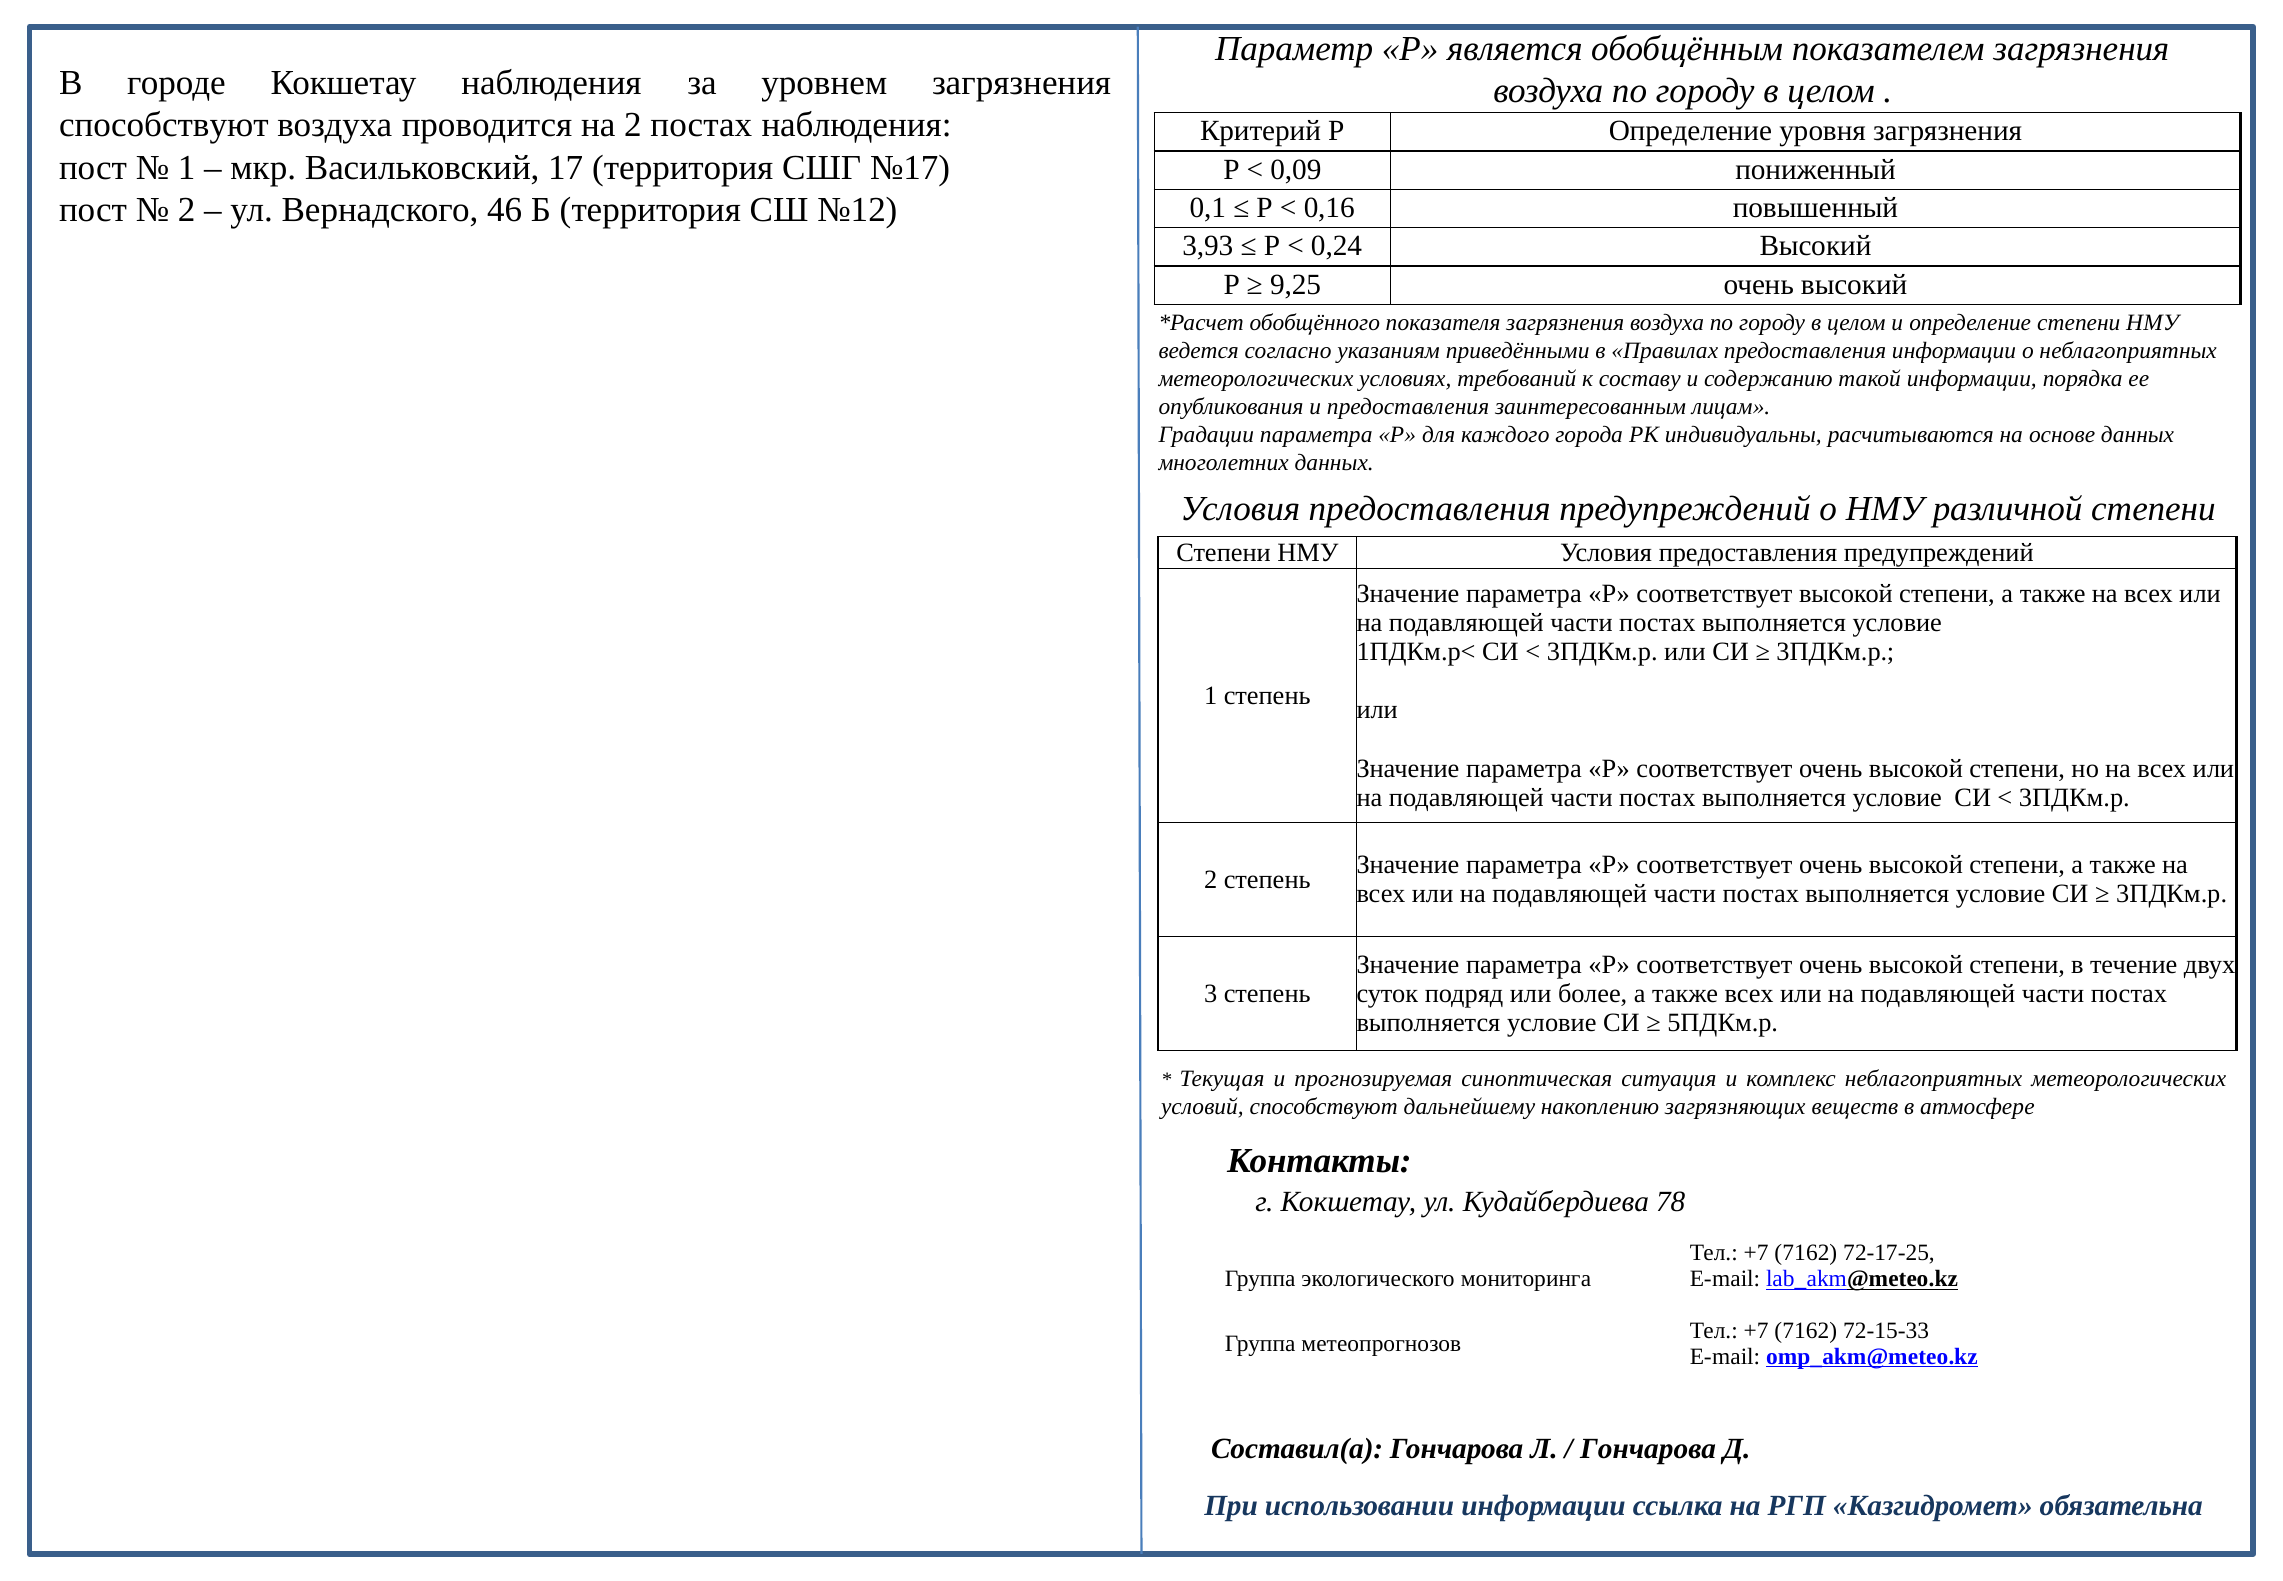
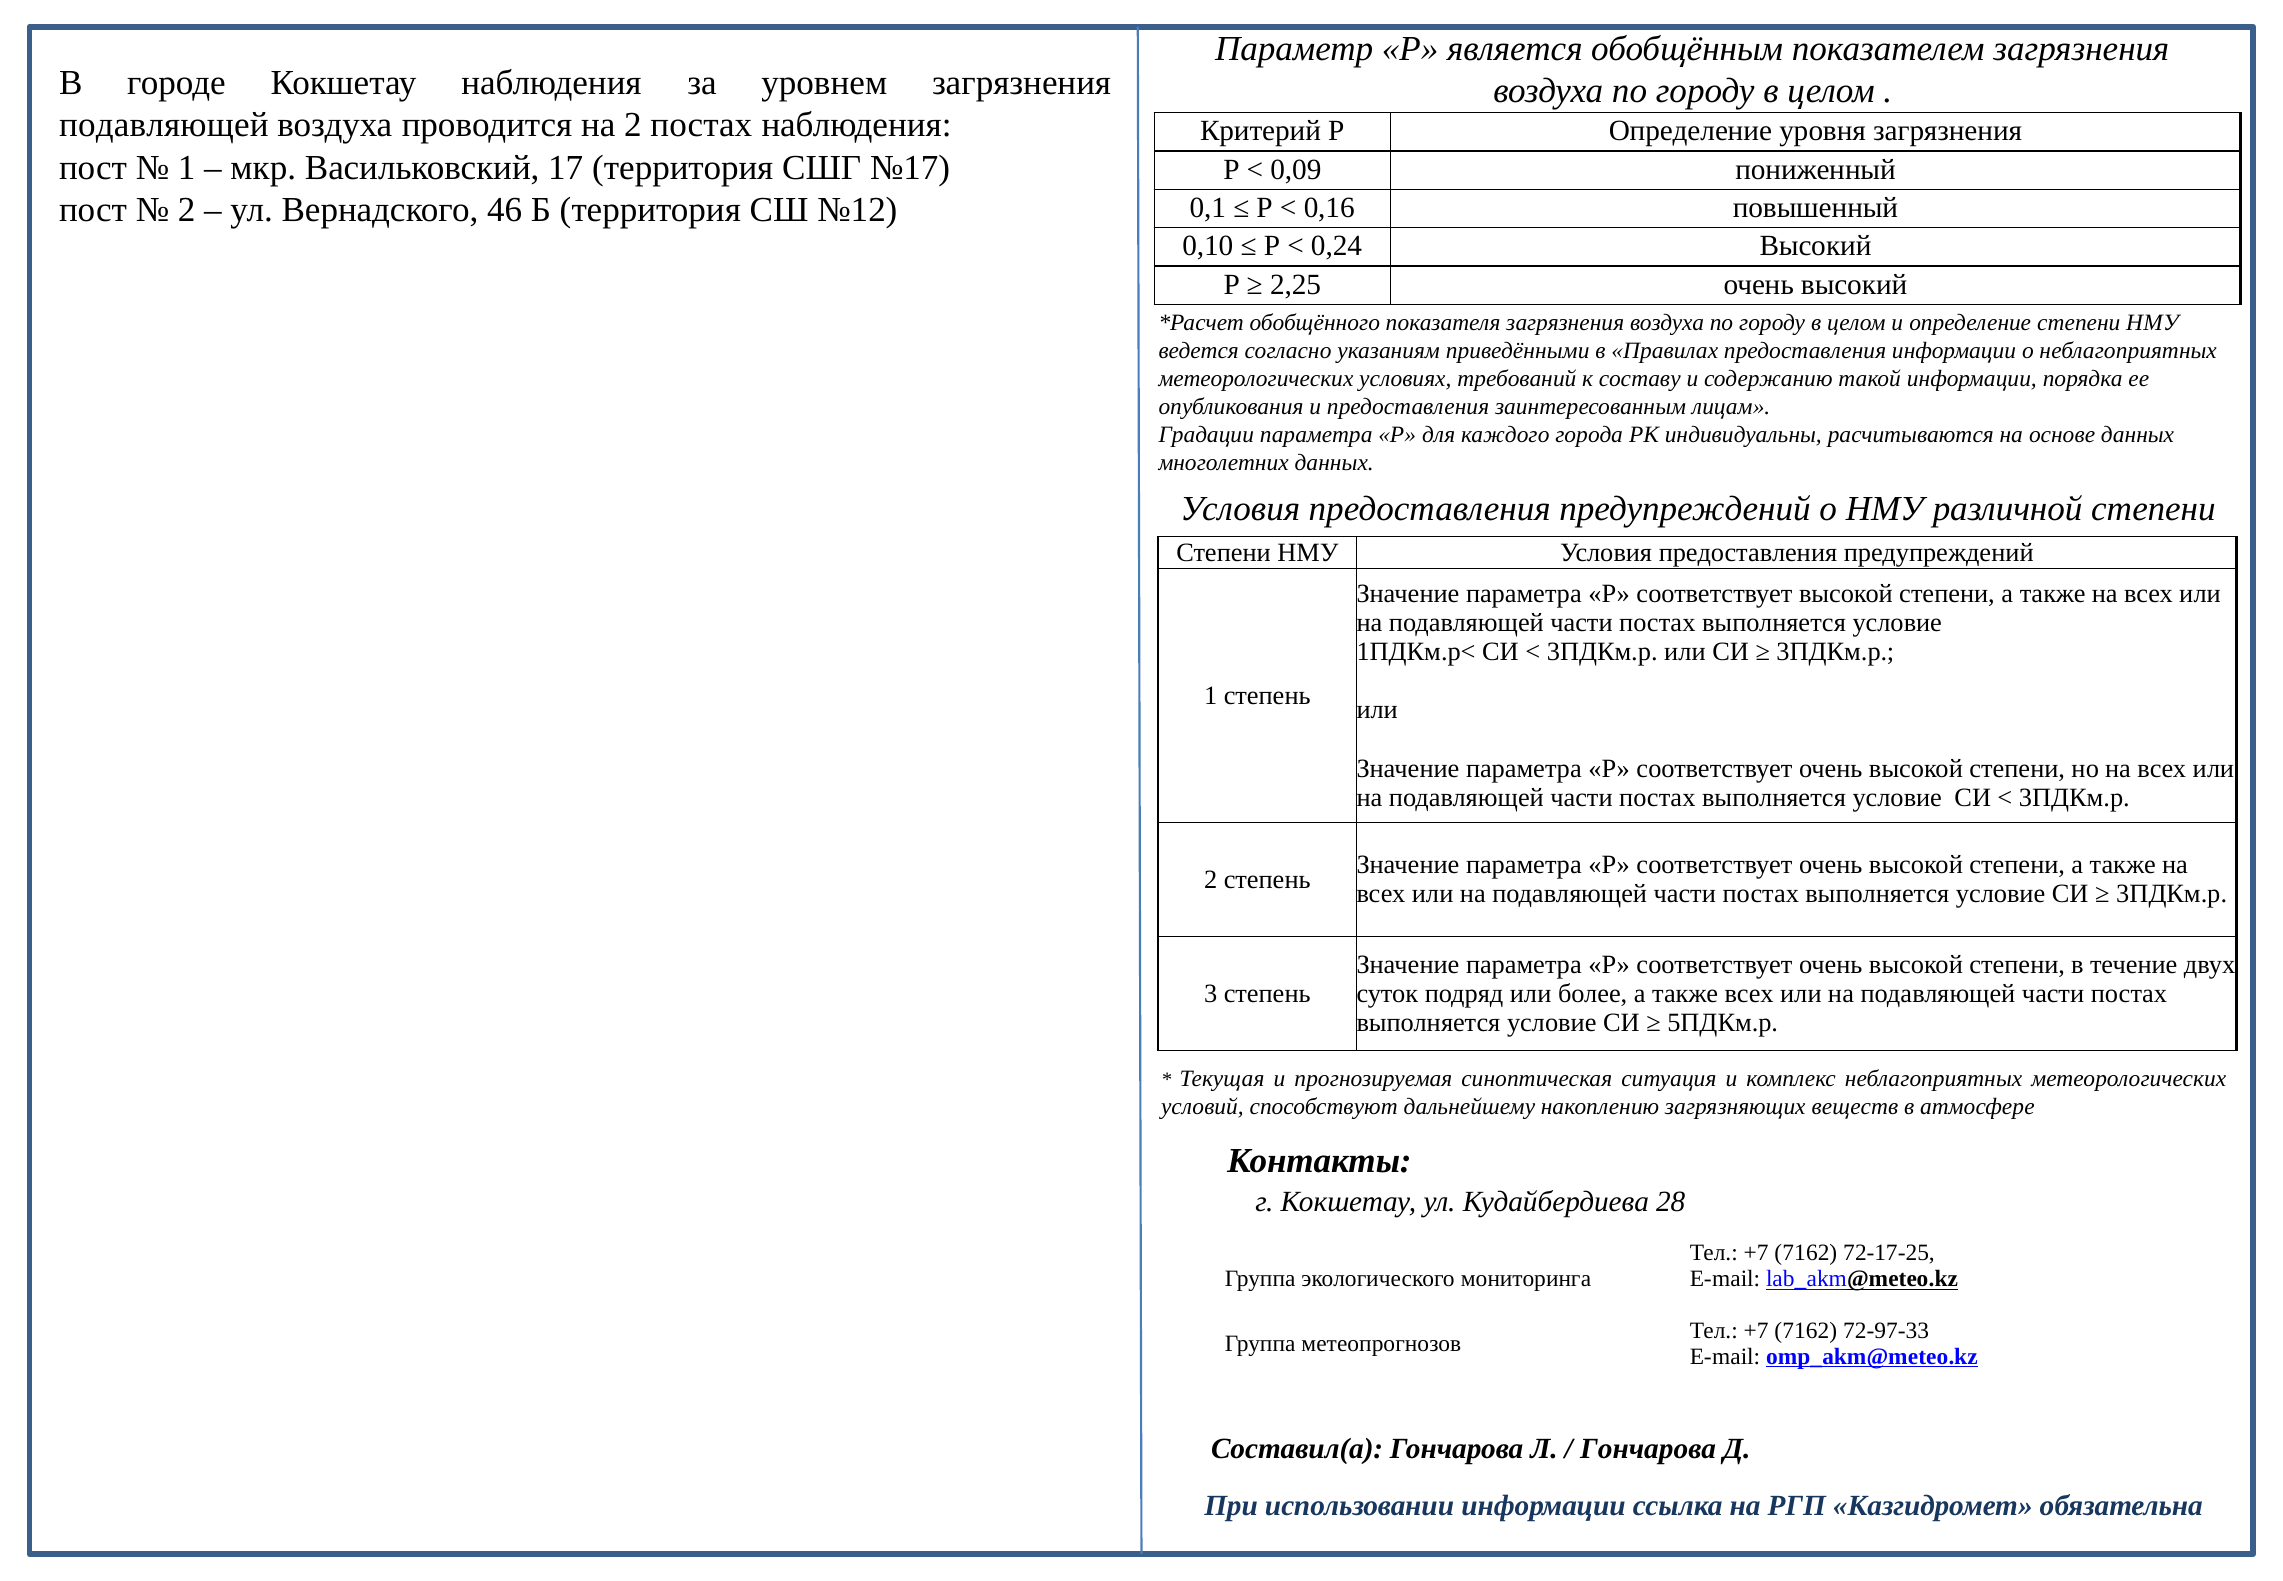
способствуют: способствуют -> подавляющей (164, 125)
3,93: 3,93 -> 0,10 (1208, 246)
9,25: 9,25 -> 2,25 (1296, 285)
78: 78 -> 28 (1671, 1202)
72-15-33: 72-15-33 -> 72-97-33 (1886, 1330)
